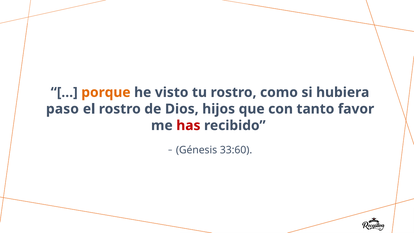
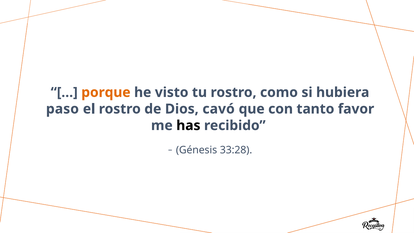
hijos: hijos -> cavó (219, 109)
has colour: red -> black (188, 125)
33:60: 33:60 -> 33:28 (236, 150)
